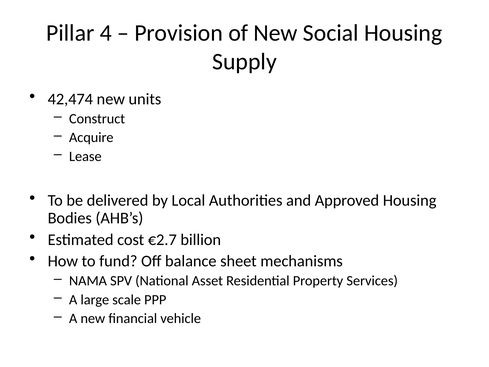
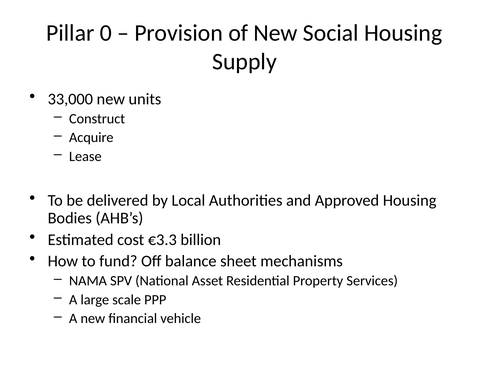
4: 4 -> 0 (106, 33)
42,474: 42,474 -> 33,000 (70, 99)
€2.7: €2.7 -> €3.3 (162, 240)
